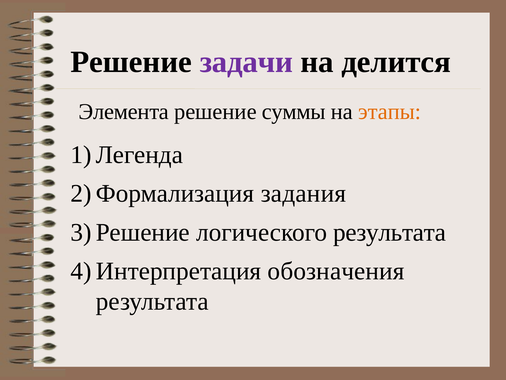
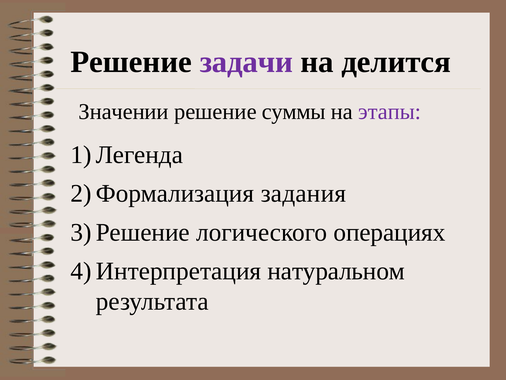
Элемента: Элемента -> Значении (124, 112)
этапы colour: orange -> purple (390, 112)
логического результата: результата -> операциях (389, 232)
обозначения: обозначения -> натуральном (336, 271)
